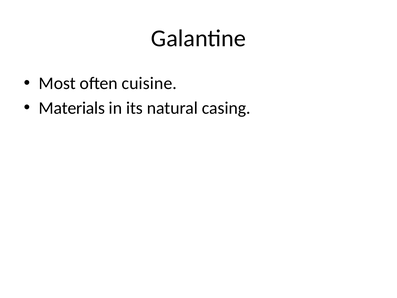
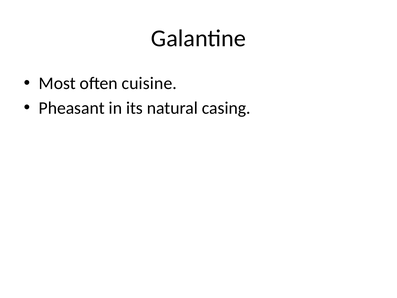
Materials: Materials -> Pheasant (72, 108)
